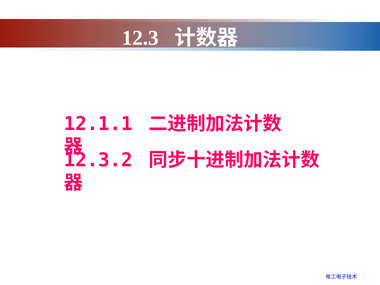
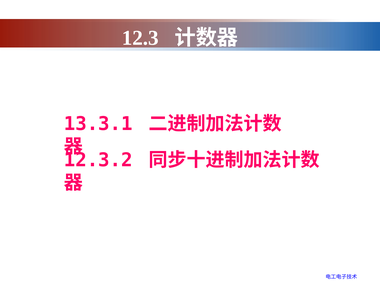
12.1.1: 12.1.1 -> 13.3.1 (98, 124)
